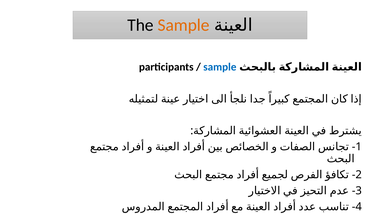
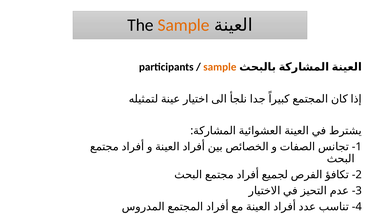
sample colour: blue -> orange (220, 67)
